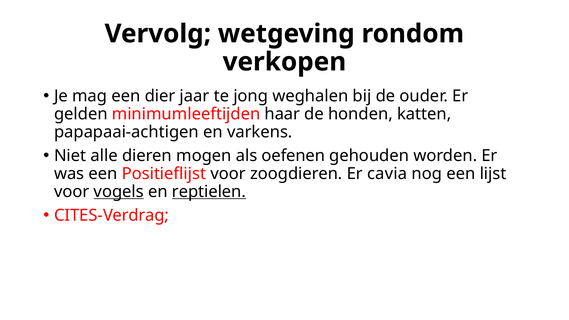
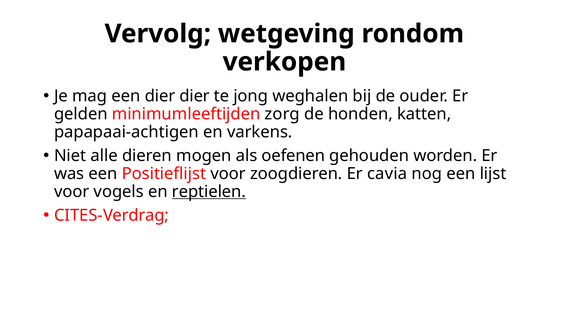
dier jaar: jaar -> dier (195, 96)
haar: haar -> zorg (282, 114)
vogels underline: present -> none (119, 192)
